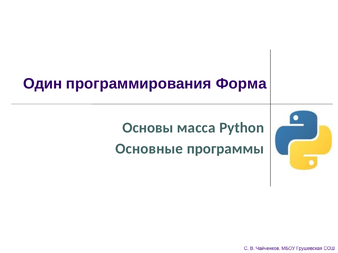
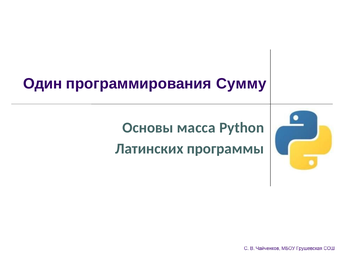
Форма: Форма -> Сумму (241, 84)
Основные: Основные -> Латинских (149, 149)
